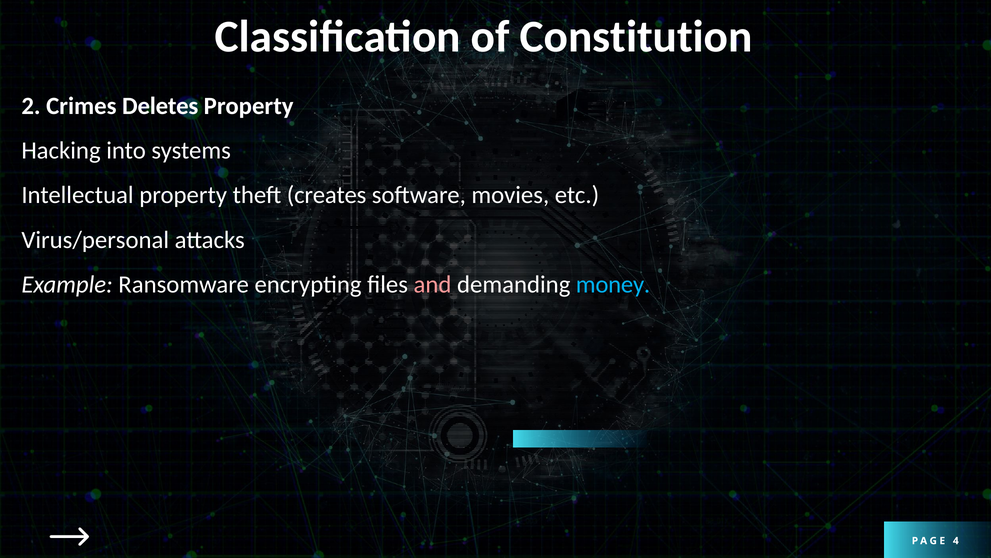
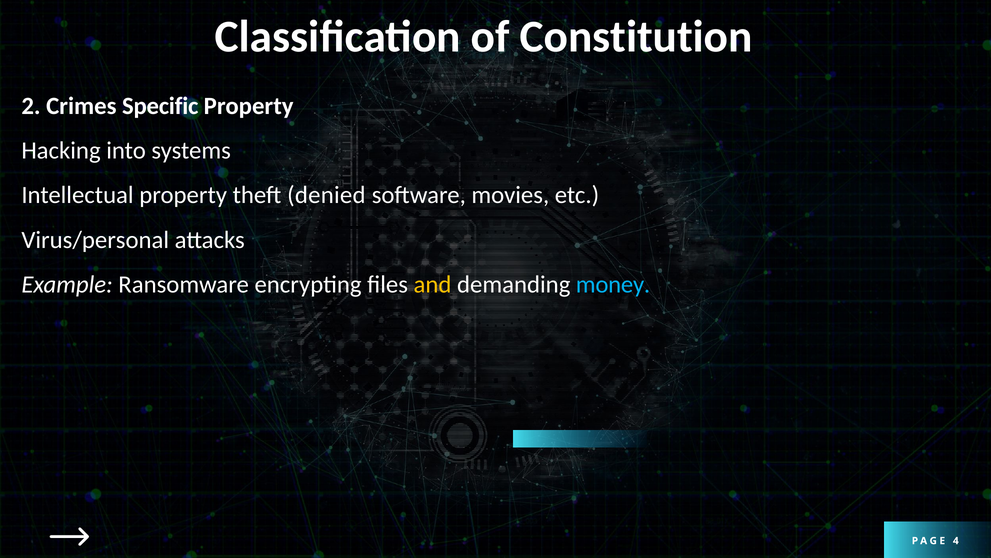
Deletes: Deletes -> Specific (160, 106)
creates: creates -> denied (326, 195)
and colour: pink -> yellow (433, 284)
